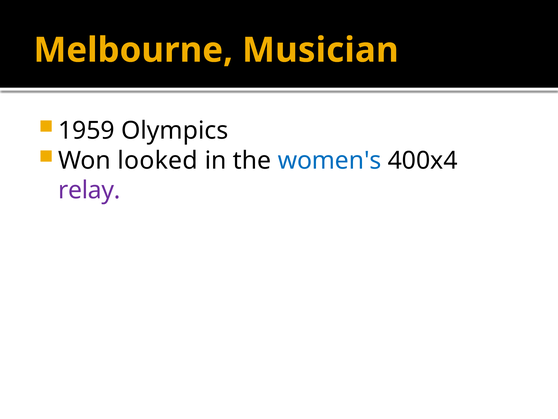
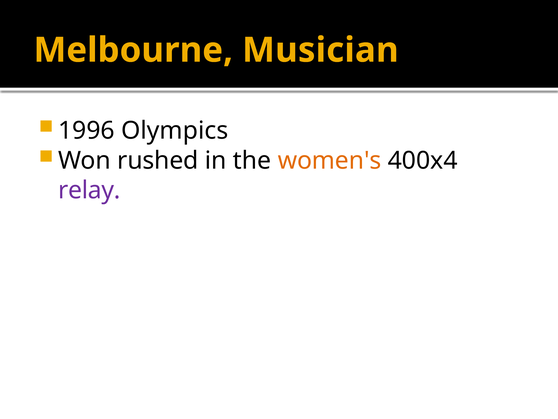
1959: 1959 -> 1996 (86, 131)
looked: looked -> rushed (158, 160)
women's colour: blue -> orange (330, 160)
